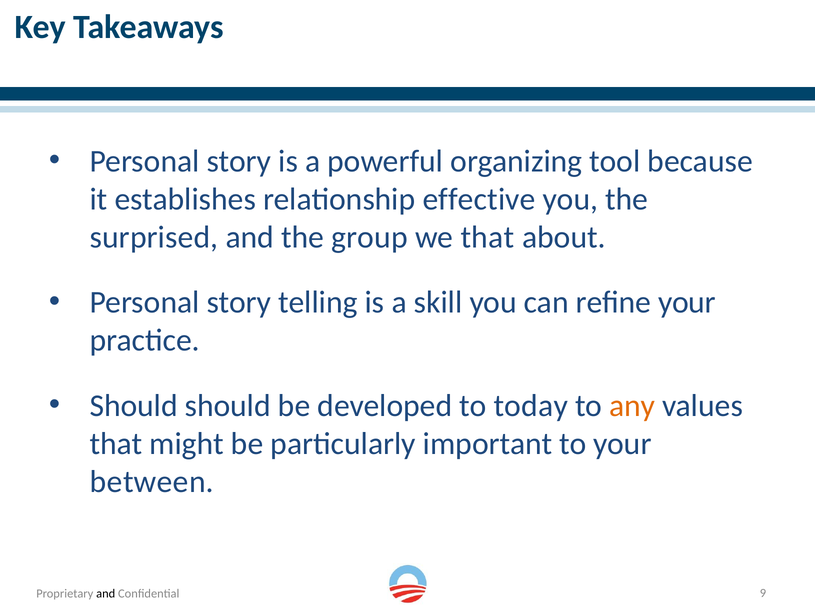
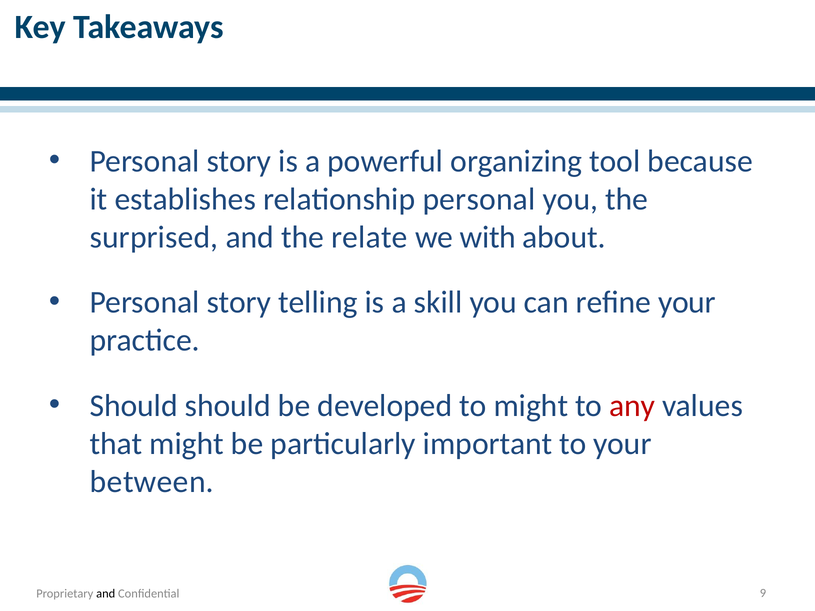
relationship effective: effective -> personal (479, 199)
group: group -> relate (369, 237)
we that: that -> with (488, 237)
to today: today -> might (531, 406)
any colour: orange -> red (632, 406)
